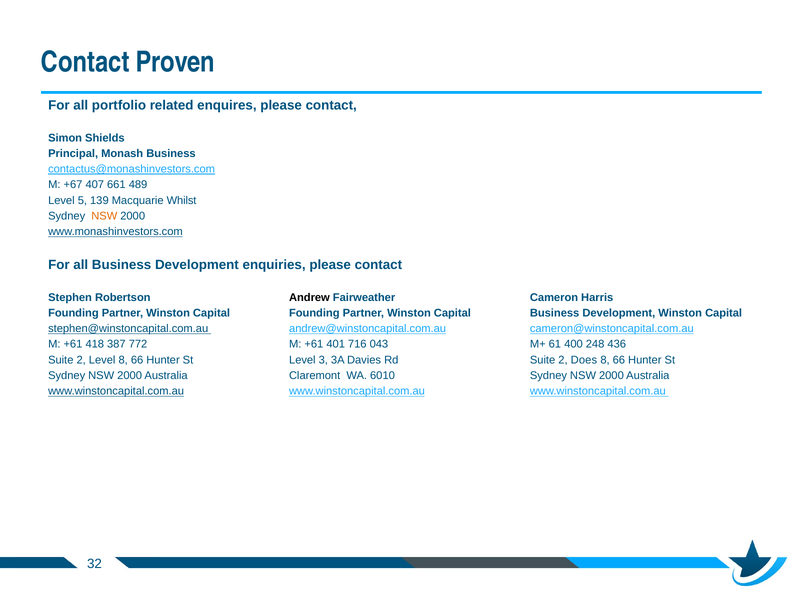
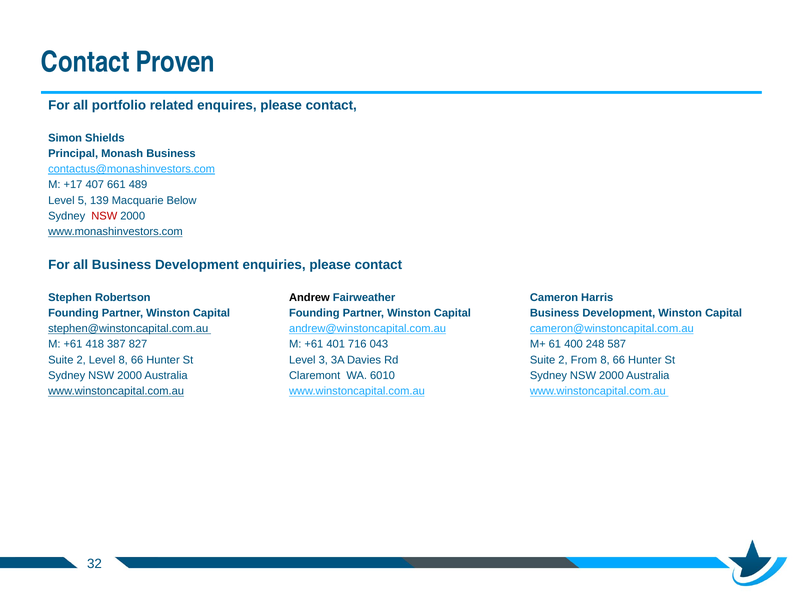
+67: +67 -> +17 (73, 185)
Whilst: Whilst -> Below (182, 200)
NSW colour: orange -> red (104, 216)
772: 772 -> 827 (138, 344)
436: 436 -> 587 (617, 344)
Does: Does -> From (584, 360)
